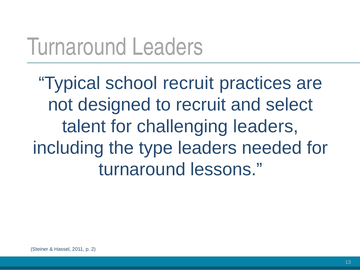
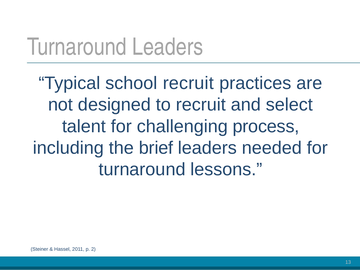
challenging leaders: leaders -> process (266, 126)
type: type -> brief (156, 148)
